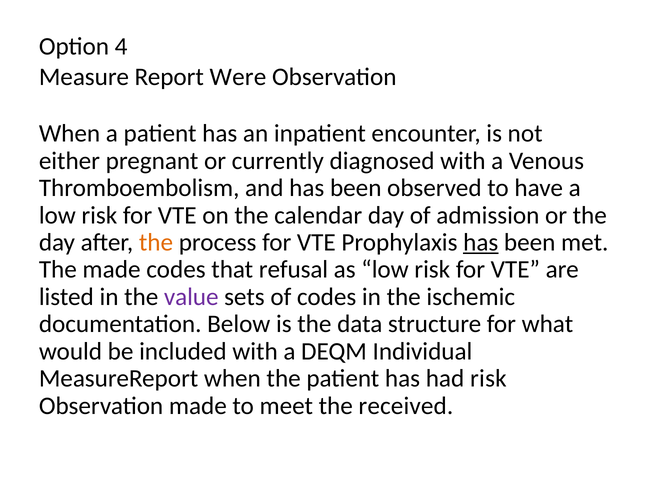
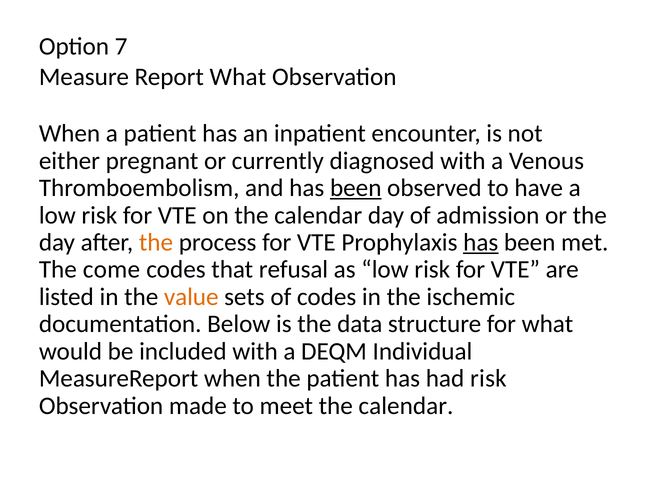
4: 4 -> 7 (121, 47)
Report Were: Were -> What (238, 77)
been underline: none -> present (356, 188)
The made: made -> come (111, 270)
value colour: purple -> orange (191, 297)
meet the received: received -> calendar (406, 406)
